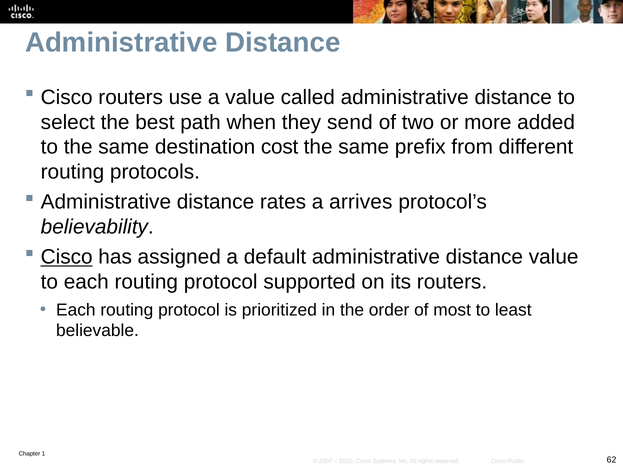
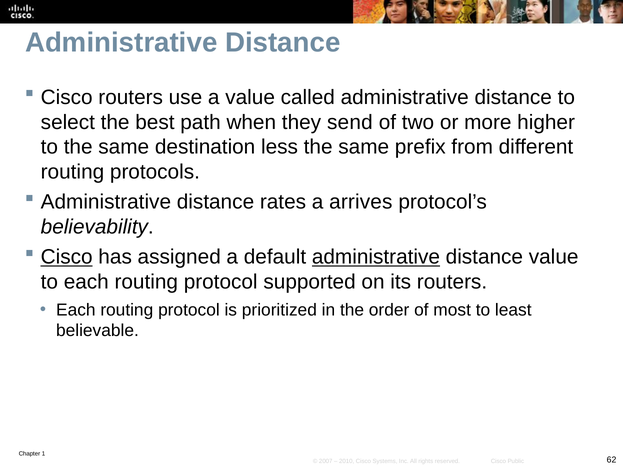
added: added -> higher (546, 122)
cost: cost -> less (280, 147)
administrative underline: none -> present (376, 257)
